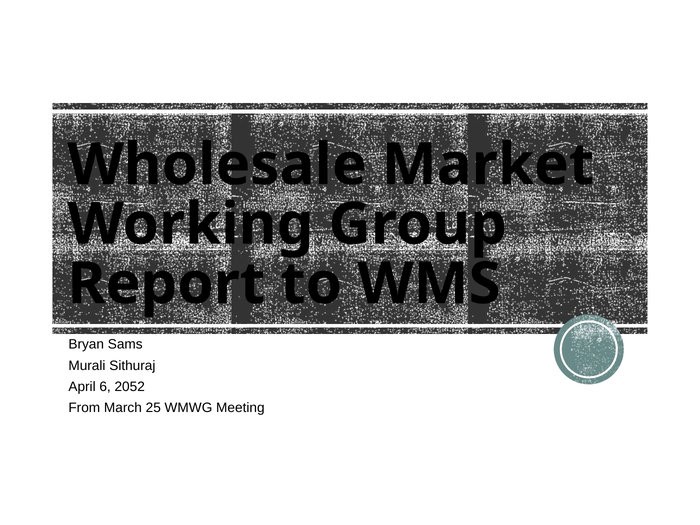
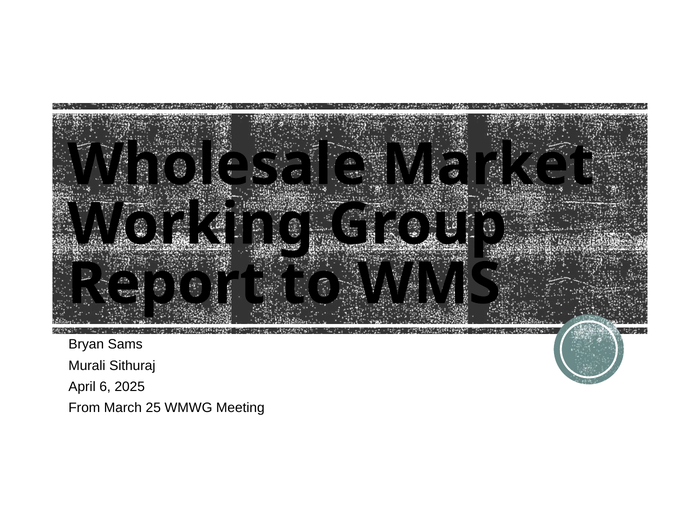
2052: 2052 -> 2025 (130, 387)
